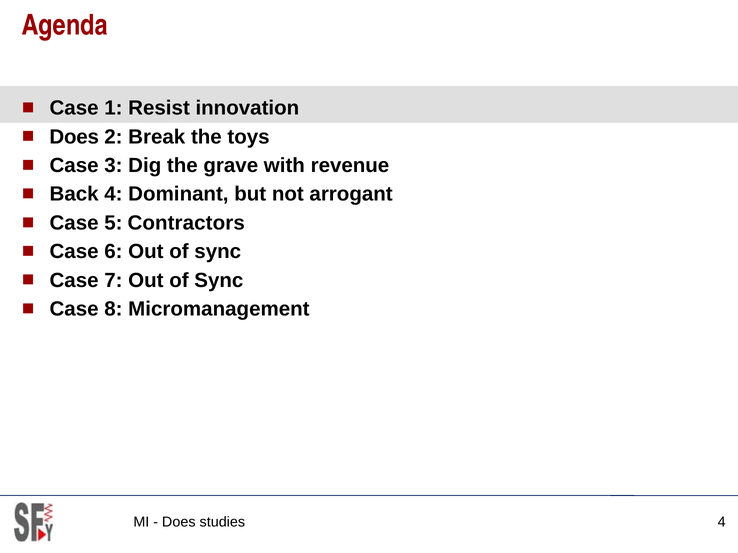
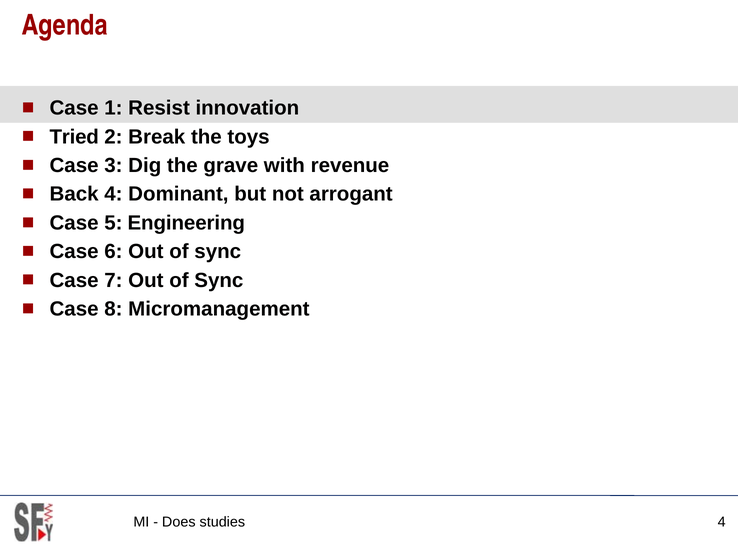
Does: Does -> Tried (74, 137)
Contractors: Contractors -> Engineering (186, 223)
